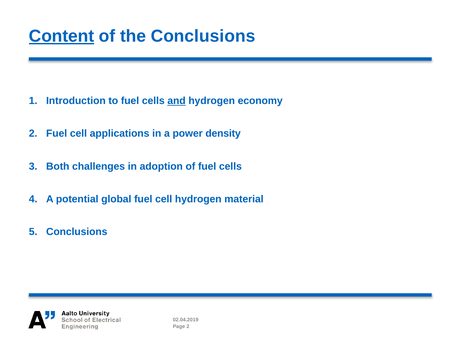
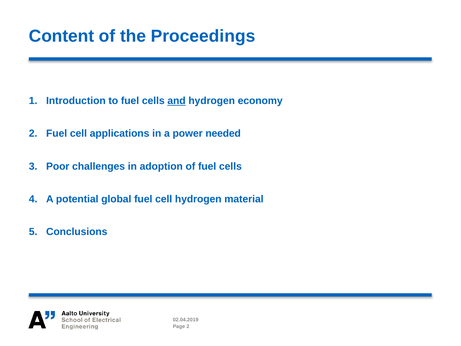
Content underline: present -> none (61, 36)
the Conclusions: Conclusions -> Proceedings (203, 36)
density: density -> needed (223, 133)
Both: Both -> Poor (58, 166)
